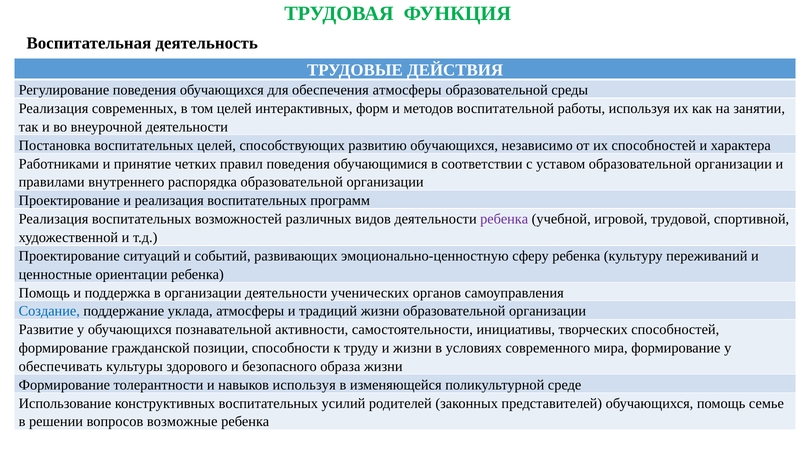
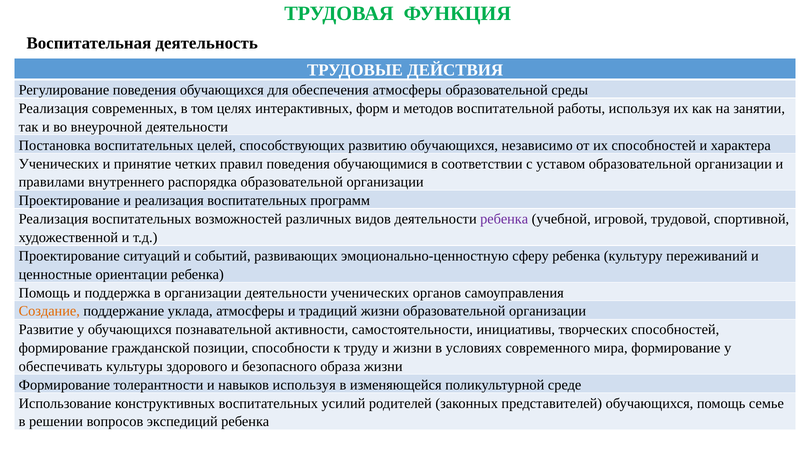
том целей: целей -> целях (234, 108)
Работниками: Работниками -> Ученических (59, 164)
Создание colour: blue -> orange (49, 311)
возможные: возможные -> экспедиций (182, 421)
